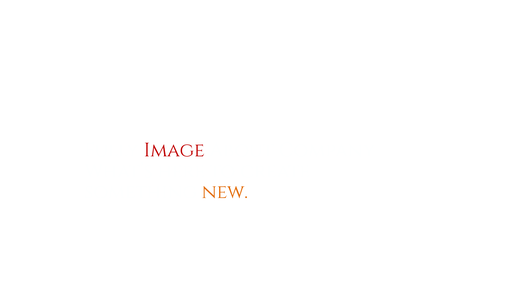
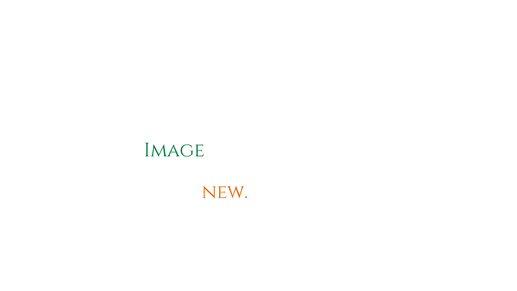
Image colour: red -> green (174, 150)
